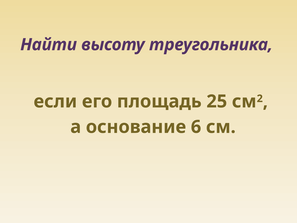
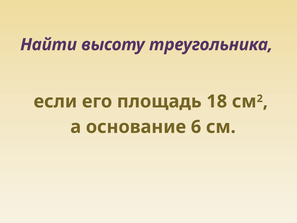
25: 25 -> 18 (217, 101)
